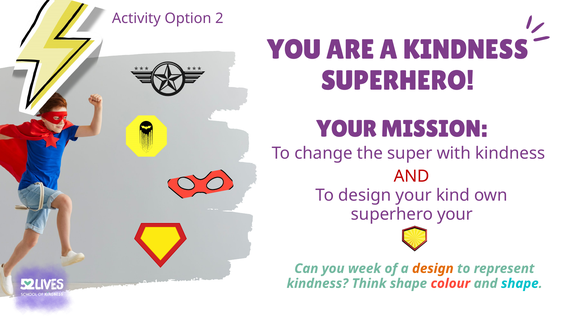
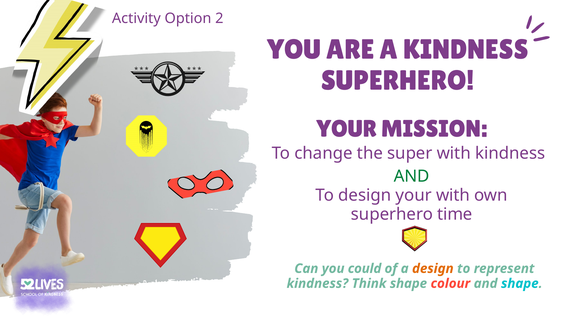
AND colour: red -> green (412, 176)
your kind: kind -> with (453, 195)
superhero your: your -> time (455, 214)
week: week -> could (365, 268)
